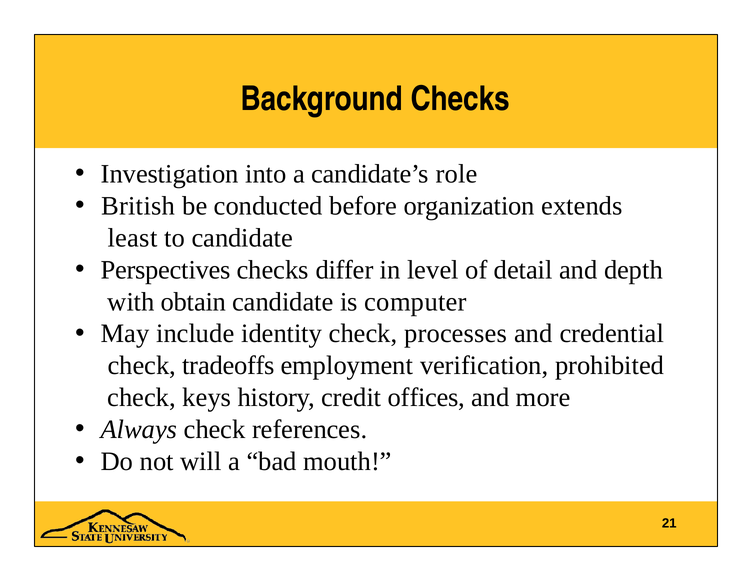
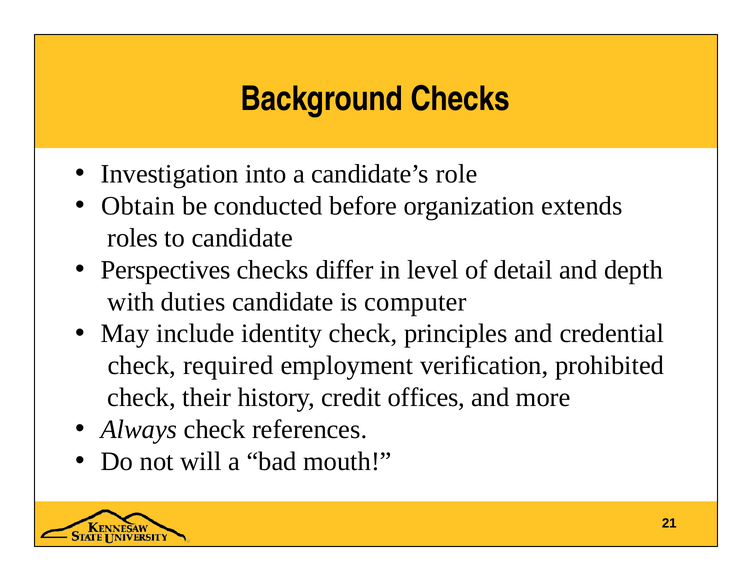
British: British -> Obtain (138, 206)
least: least -> roles (133, 238)
obtain: obtain -> duties (193, 302)
processes: processes -> principles (456, 334)
tradeoffs: tradeoffs -> required (228, 366)
keys: keys -> their (207, 398)
